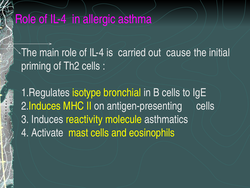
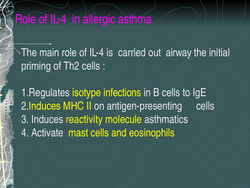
cause: cause -> airway (179, 52)
bronchial: bronchial -> infections (122, 92)
